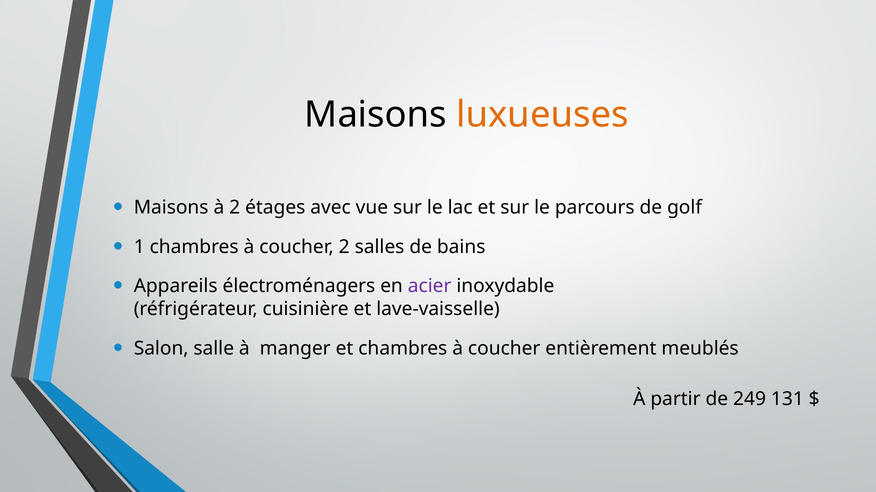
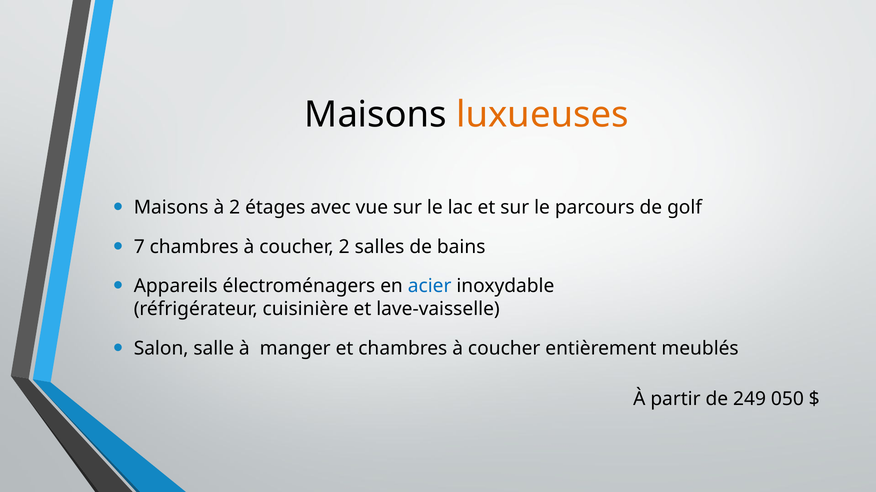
1: 1 -> 7 (139, 247)
acier colour: purple -> blue (430, 287)
131: 131 -> 050 (787, 399)
